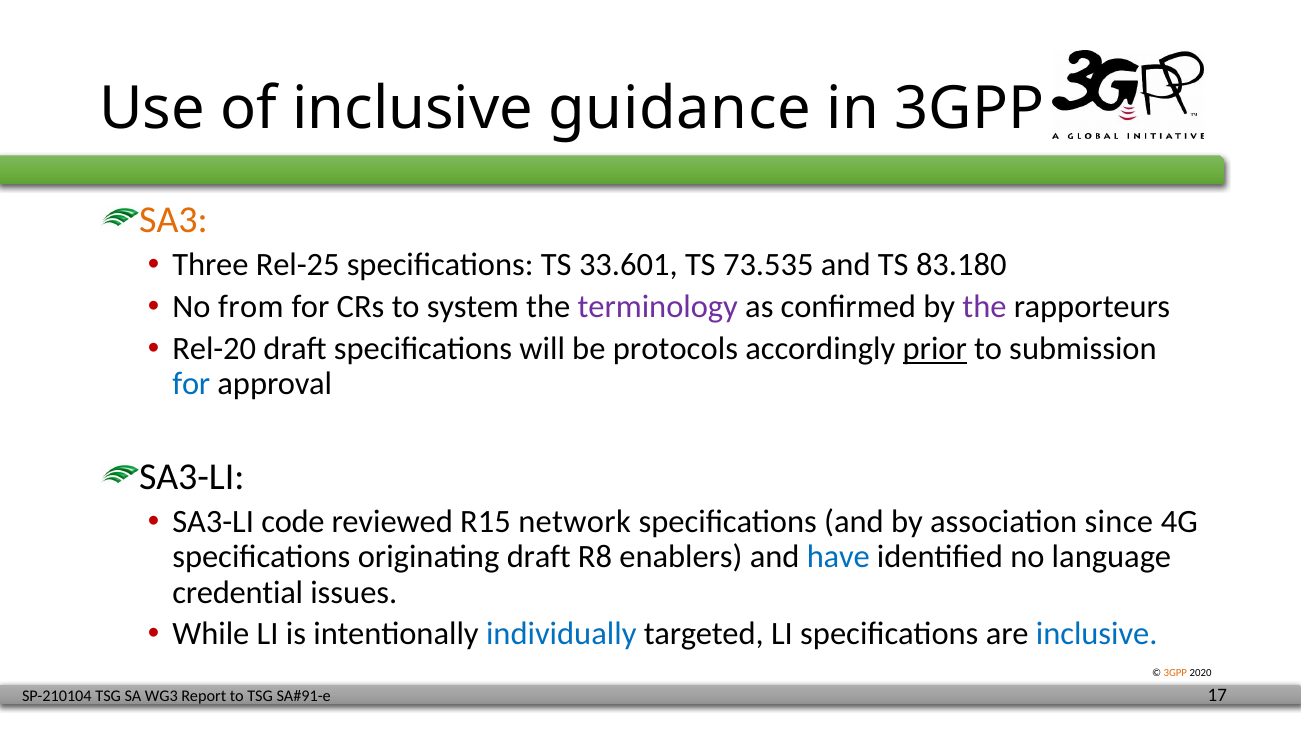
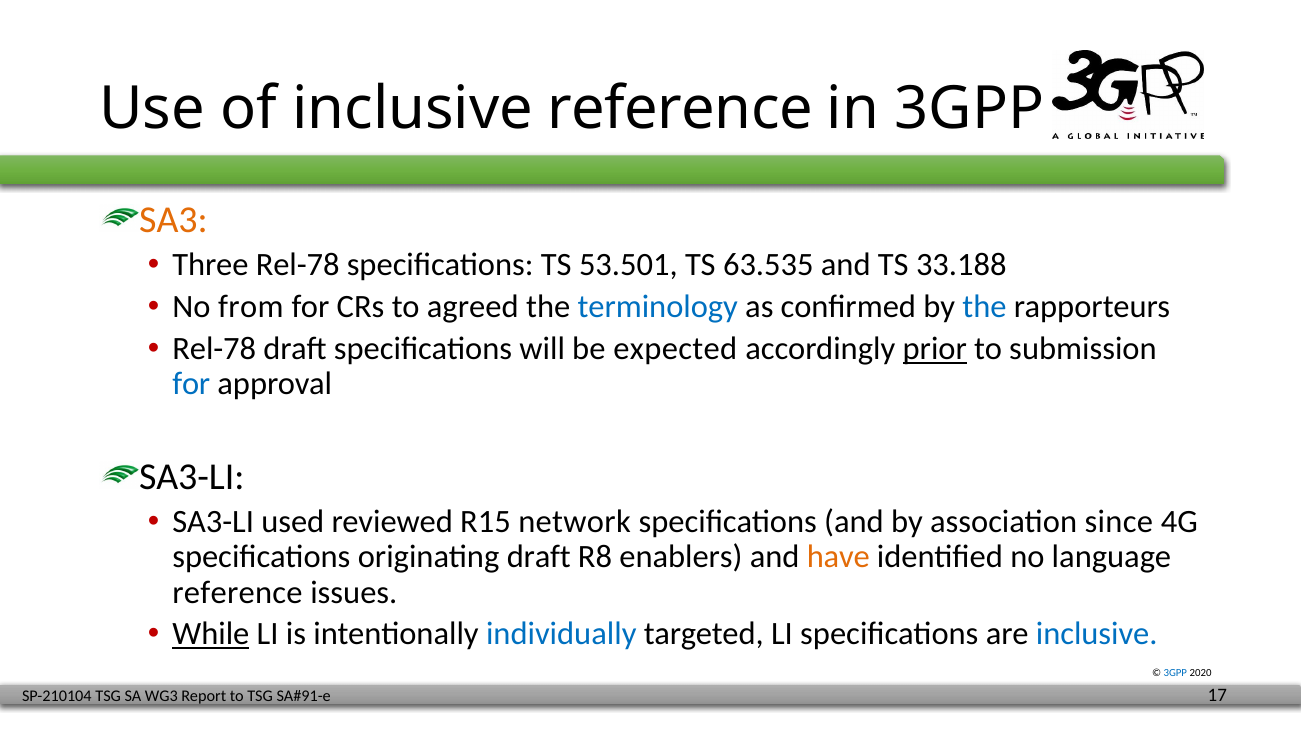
inclusive guidance: guidance -> reference (680, 109)
Three Rel-25: Rel-25 -> Rel-78 (298, 265)
33.601: 33.601 -> 53.501 (628, 265)
73.535: 73.535 -> 63.535 (768, 265)
83.180: 83.180 -> 33.188 (961, 265)
system: system -> agreed (473, 307)
terminology colour: purple -> blue (658, 307)
the colour: purple -> blue (985, 307)
Rel-20: Rel-20 -> Rel-78 (214, 349)
protocols: protocols -> expected (675, 349)
code: code -> used (293, 522)
have colour: blue -> orange (838, 557)
credential: credential -> reference (237, 592)
While underline: none -> present (211, 634)
3GPP colour: orange -> blue (1175, 672)
